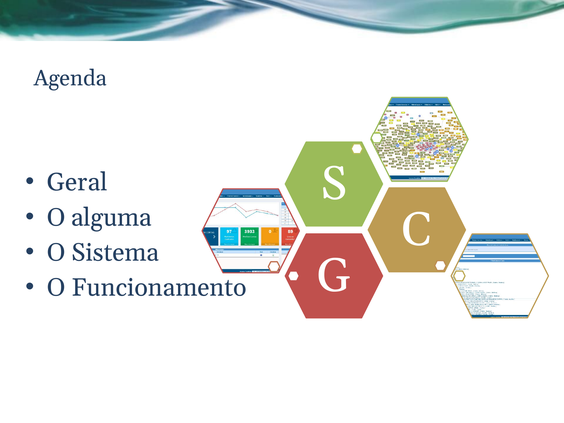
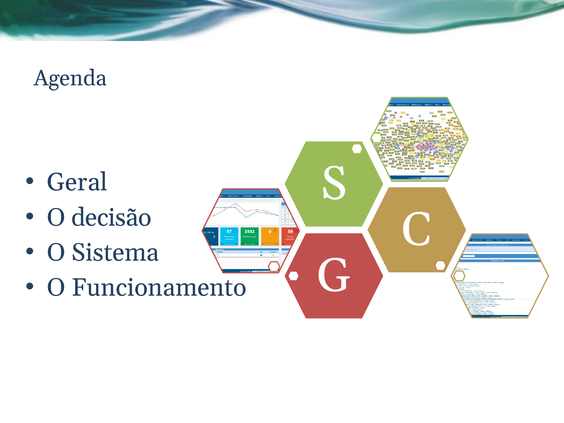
alguma: alguma -> decisão (111, 217)
